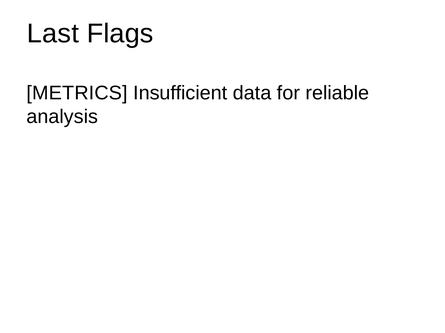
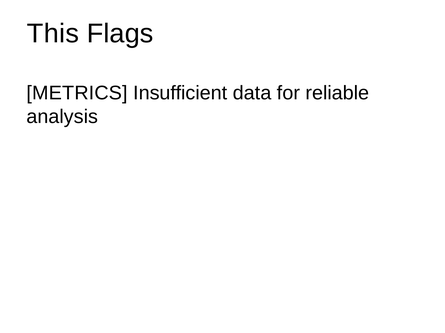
Last: Last -> This (53, 34)
